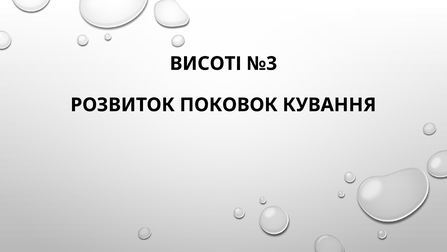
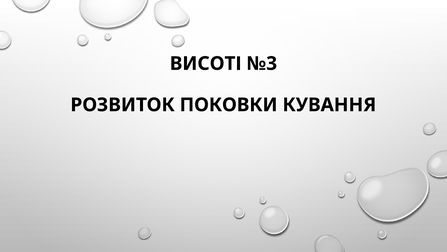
ПОКОВОК: ПОКОВОК -> ПОКОВКИ (229, 105)
